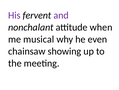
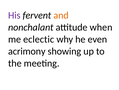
and colour: purple -> orange (61, 15)
musical: musical -> eclectic (39, 39)
chainsaw: chainsaw -> acrimony (27, 51)
